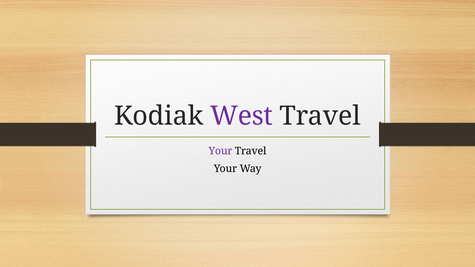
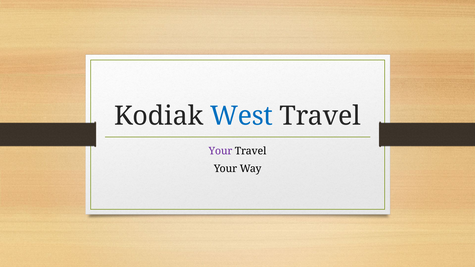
West colour: purple -> blue (242, 116)
